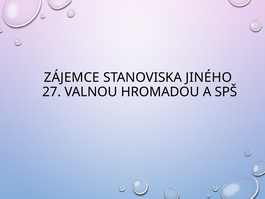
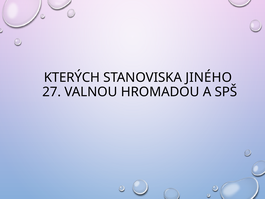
ZÁJEMCE: ZÁJEMCE -> KTERÝCH (72, 77)
